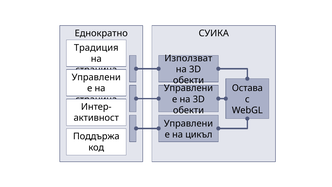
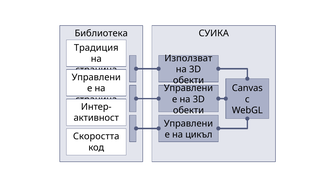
Еднократно: Еднократно -> Библиотека (101, 33)
Остава: Остава -> Canvas (247, 88)
Поддържа: Поддържа -> Скоростта (96, 136)
